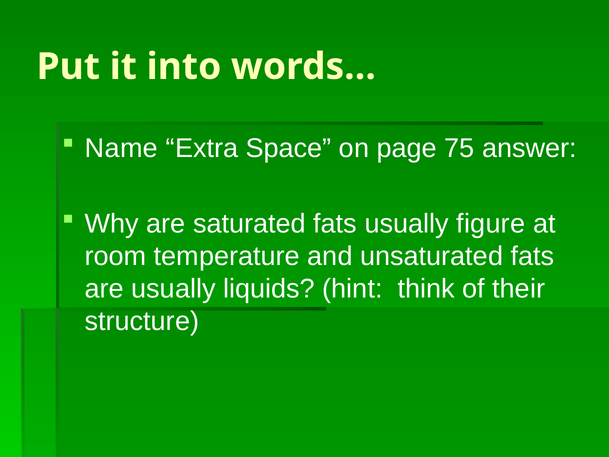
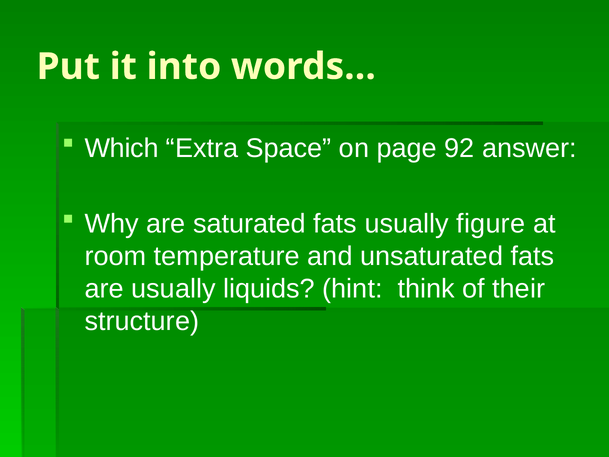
Name: Name -> Which (122, 148)
75: 75 -> 92 (459, 148)
